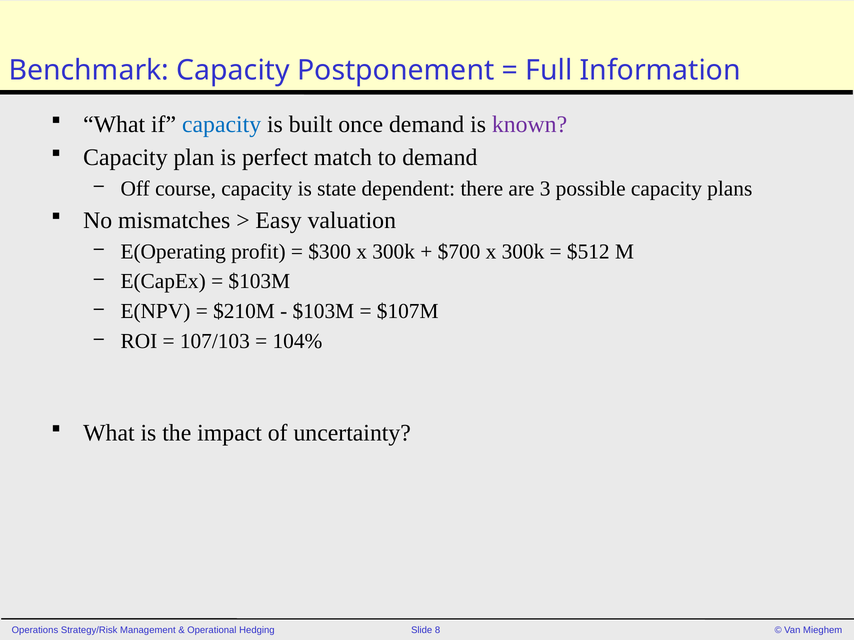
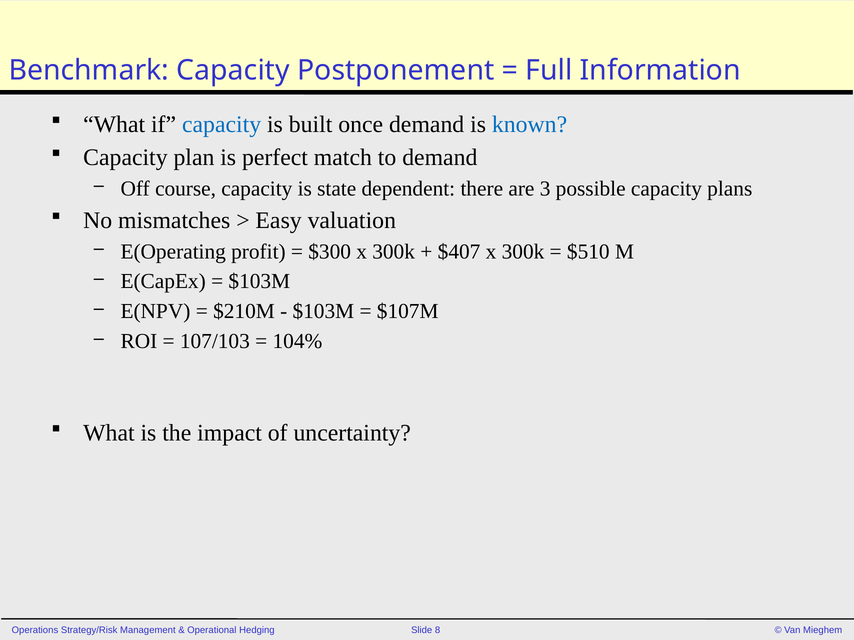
known colour: purple -> blue (530, 124)
$700: $700 -> $407 (459, 252)
$512: $512 -> $510 (588, 252)
